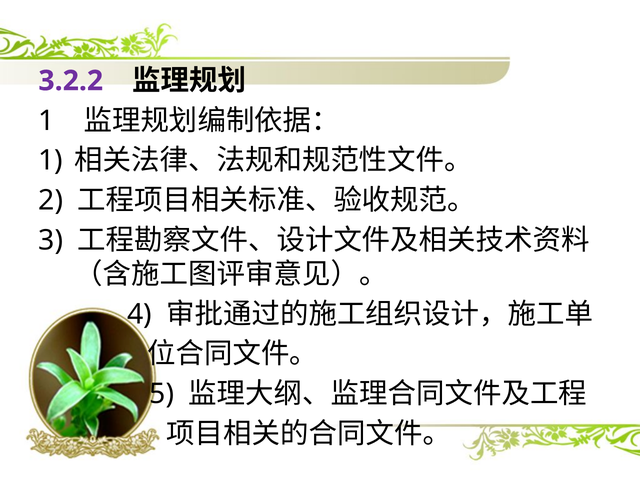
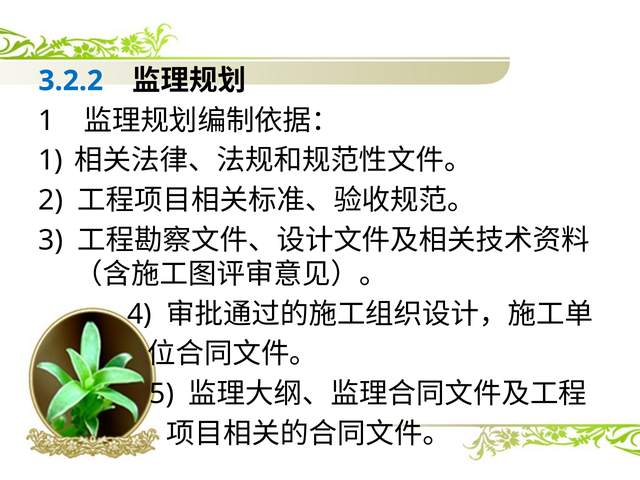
3.2.2 colour: purple -> blue (71, 81)
